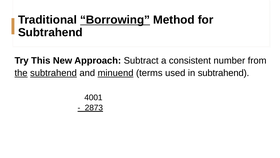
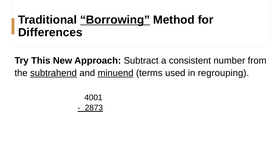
Subtrahend: Subtrahend -> Differences (50, 32)
the underline: present -> none (21, 73)
in subtrahend: subtrahend -> regrouping (223, 73)
